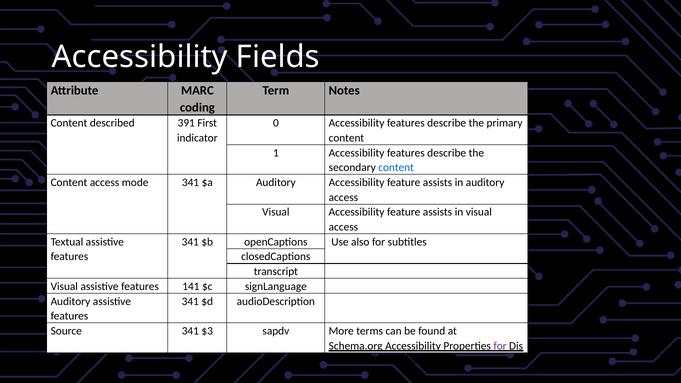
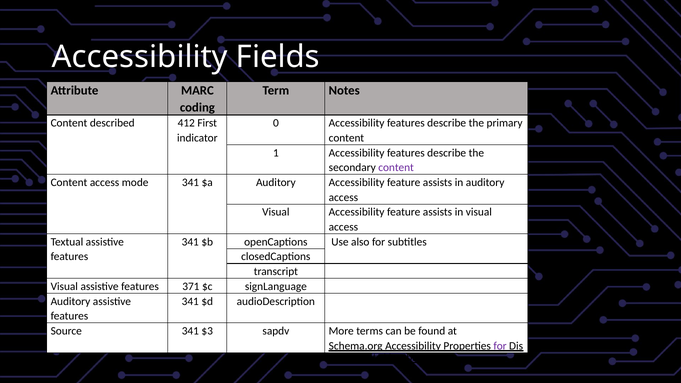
391: 391 -> 412 (186, 123)
content colour: blue -> purple (396, 168)
141: 141 -> 371 (191, 286)
